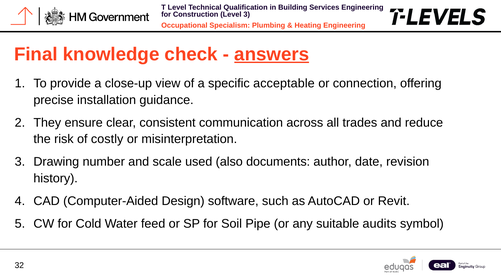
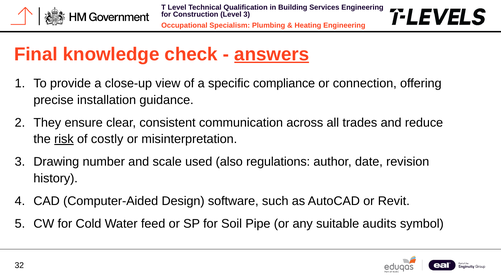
acceptable: acceptable -> compliance (284, 84)
risk underline: none -> present (64, 139)
documents: documents -> regulations (278, 162)
